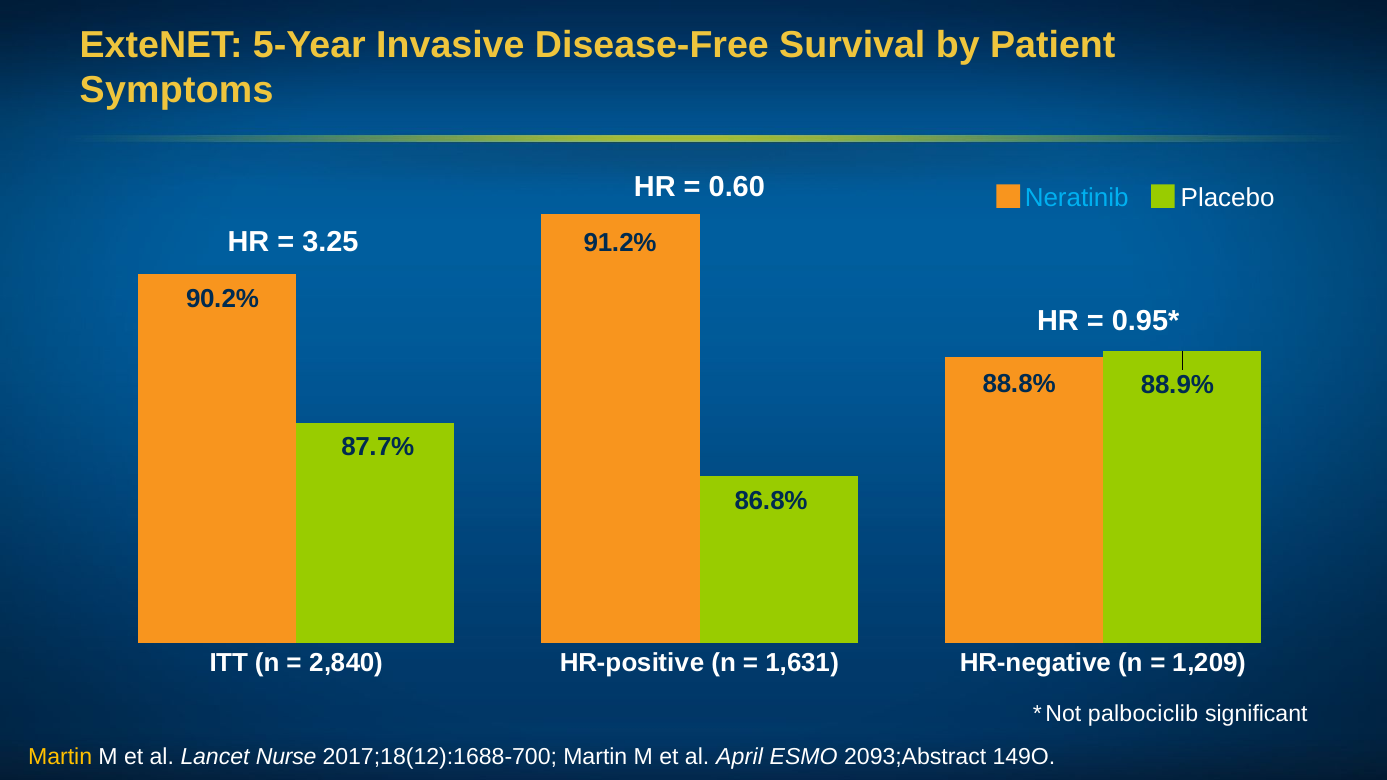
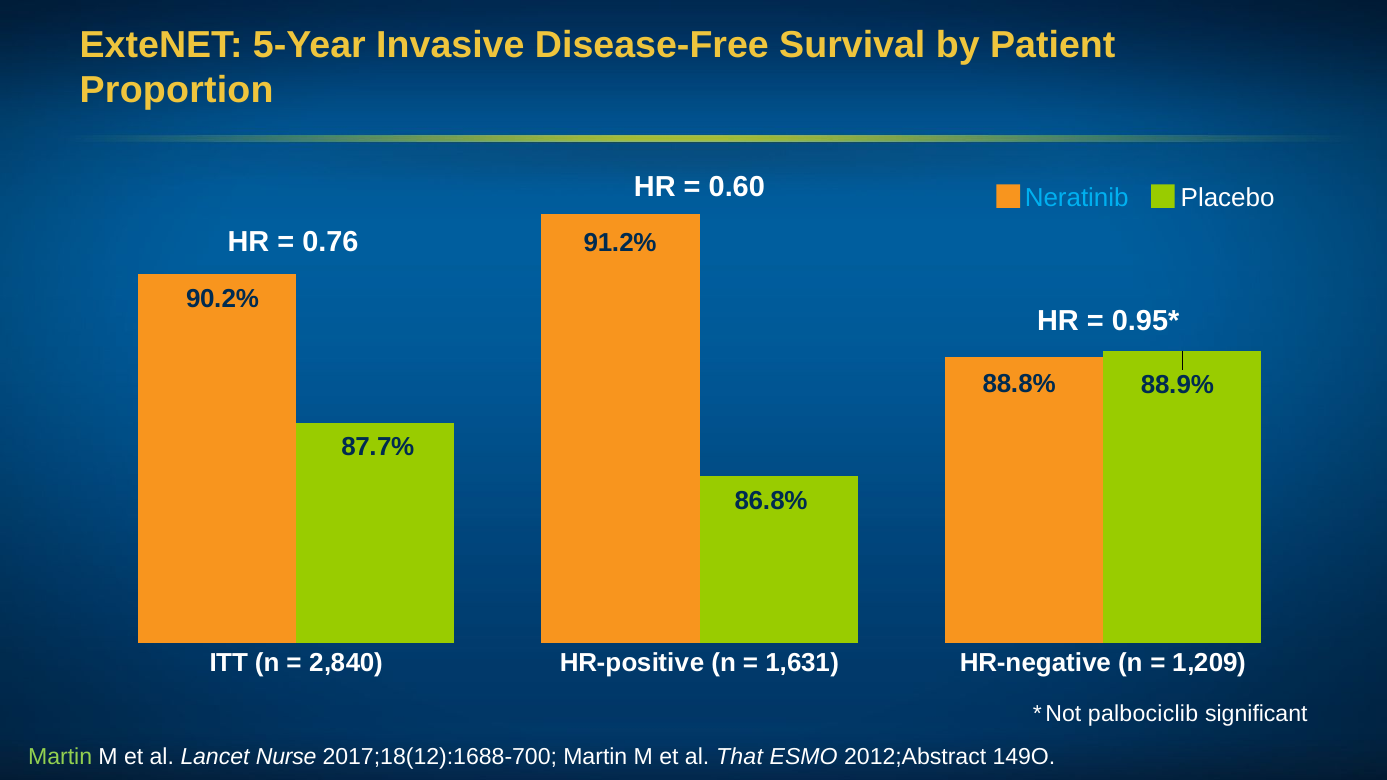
Symptoms: Symptoms -> Proportion (177, 90)
3.25: 3.25 -> 0.76 (330, 242)
Martin colour: yellow -> light green (60, 757)
April: April -> That (740, 757)
2093;Abstract: 2093;Abstract -> 2012;Abstract (915, 757)
